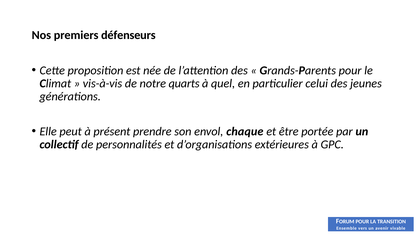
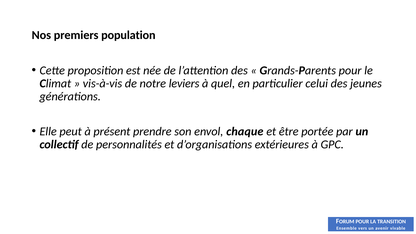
défenseurs: défenseurs -> population (128, 35)
quarts: quarts -> leviers (184, 83)
